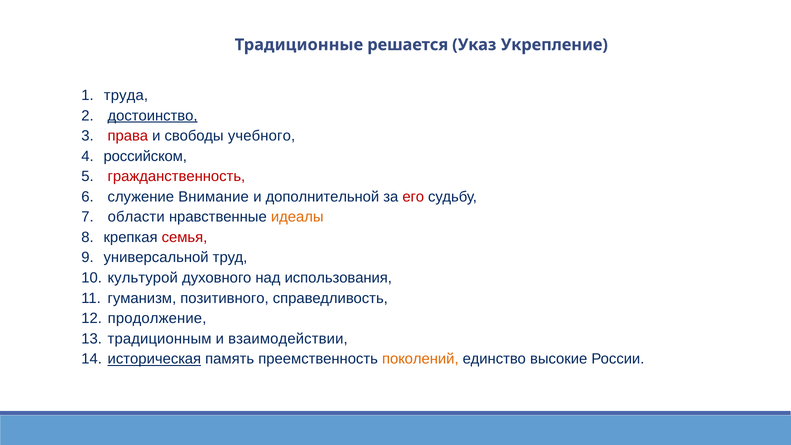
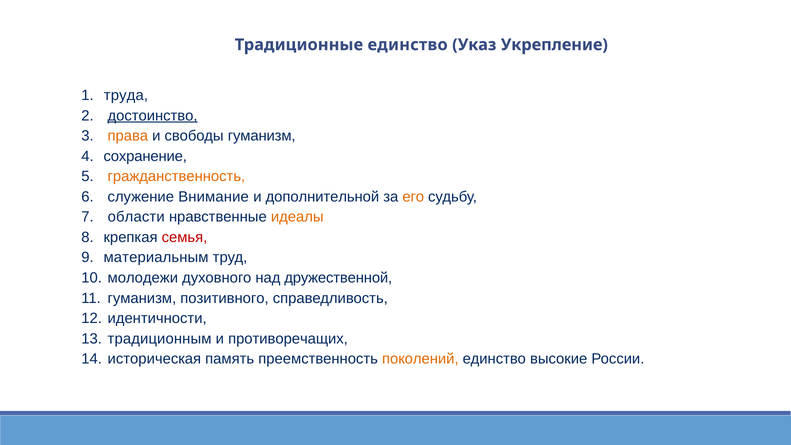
Традиционные решается: решается -> единство (408, 45)
права colour: red -> orange (128, 136)
свободы учебного: учебного -> гуманизм (262, 136)
российском: российском -> сохранение (145, 156)
гражданственность colour: red -> orange (176, 176)
его colour: red -> orange (413, 197)
универсальной: универсальной -> материальным (156, 258)
культурой: культурой -> молодежи (143, 278)
использования: использования -> дружественной (338, 278)
продолжение: продолжение -> идентичности (157, 318)
взаимодействии: взаимодействии -> противоречащих (288, 339)
историческая underline: present -> none (154, 359)
